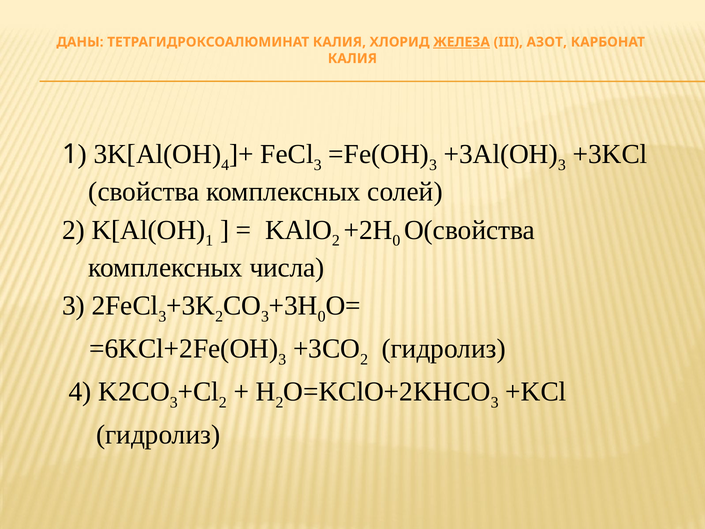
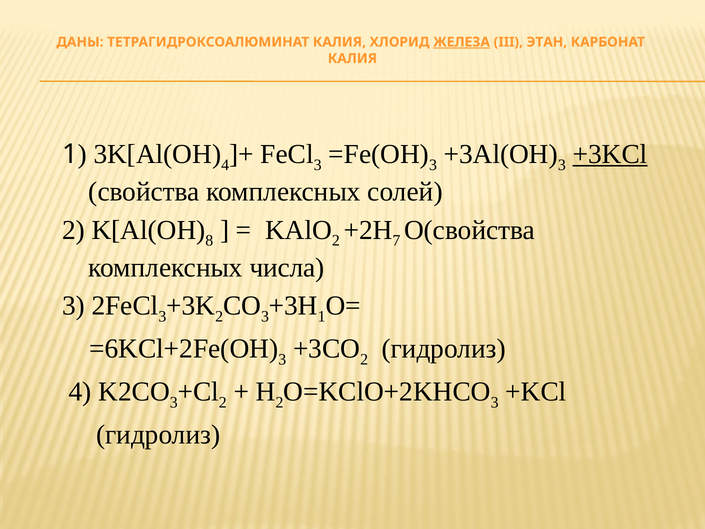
АЗОТ: АЗОТ -> ЭТАН (547, 42)
+3KCl underline: none -> present (610, 154)
1: 1 -> 8 (209, 241)
0: 0 -> 7 (396, 241)
0: 0 -> 1 (322, 316)
